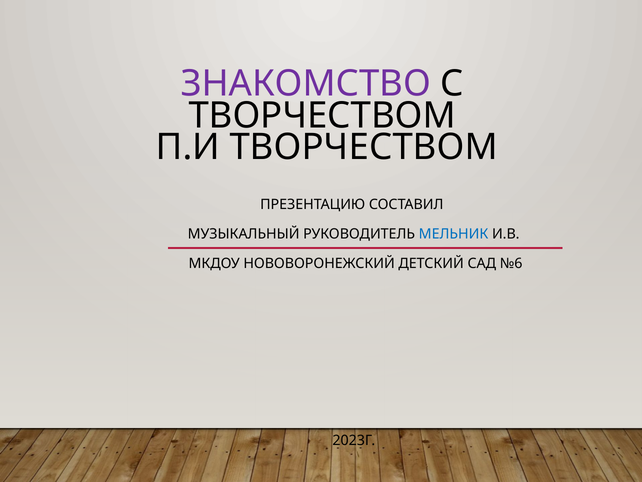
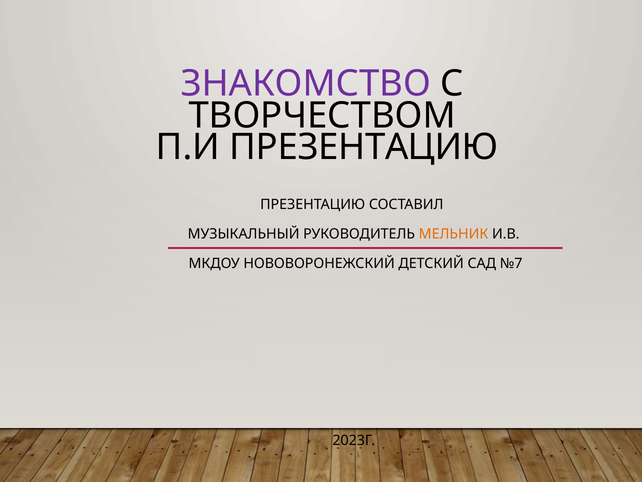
П.И ТВОРЧЕСТВОМ: ТВОРЧЕСТВОМ -> ПРЕЗЕНТАЦИЮ (364, 147)
МЕЛЬНИК colour: blue -> orange (454, 234)
№6: №6 -> №7 (511, 263)
